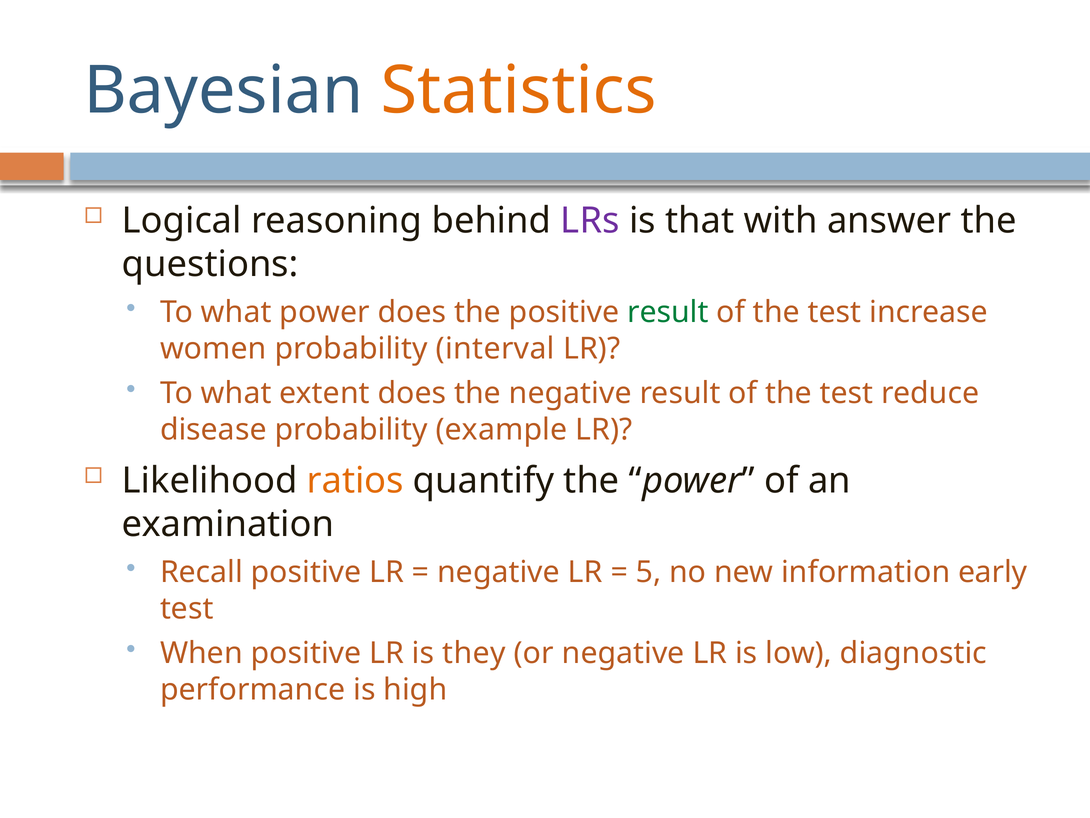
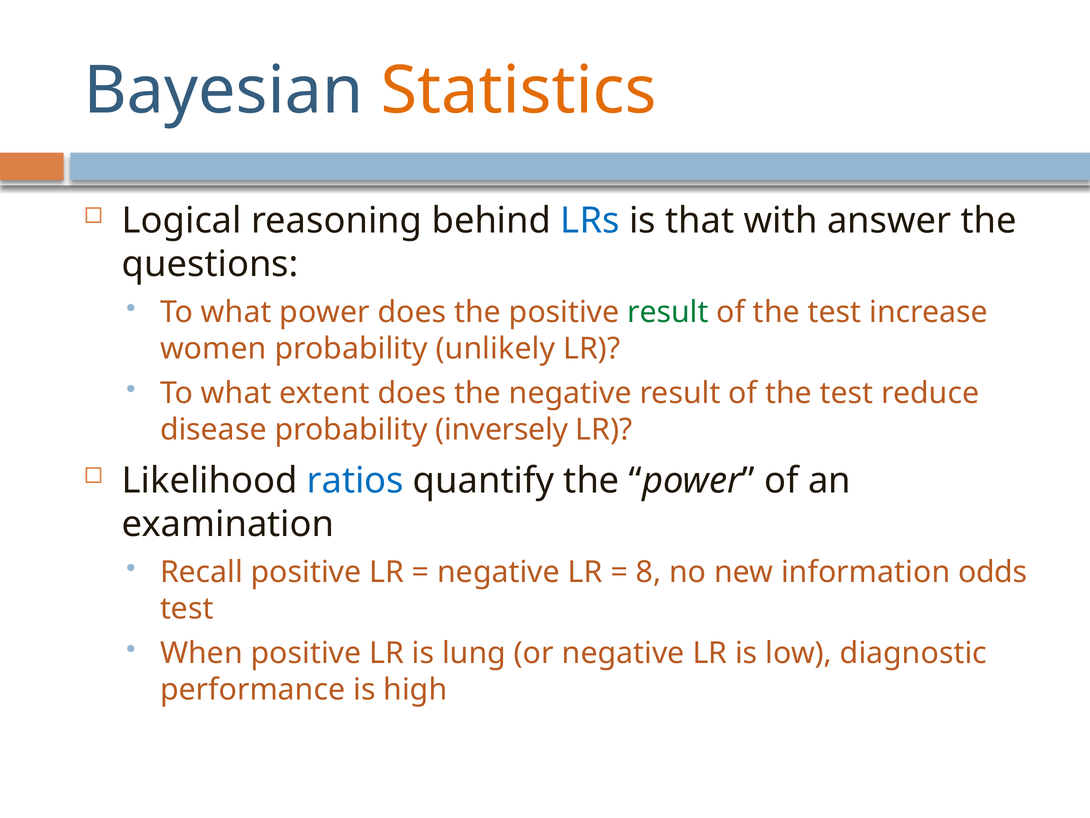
LRs colour: purple -> blue (590, 220)
interval: interval -> unlikely (495, 348)
example: example -> inversely (502, 429)
ratios colour: orange -> blue (355, 480)
5: 5 -> 8 (648, 572)
early: early -> odds (993, 572)
they: they -> lung (474, 653)
